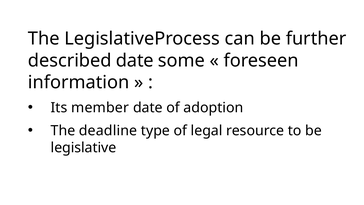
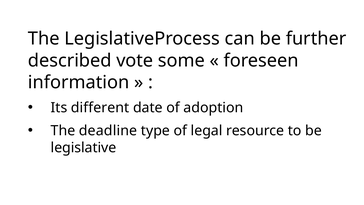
described date: date -> vote (135, 61)
member: member -> different (100, 108)
